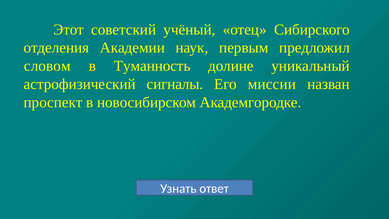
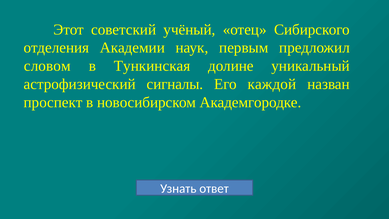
Туманность: Туманность -> Тункинская (152, 66)
миссии: миссии -> каждой (272, 84)
